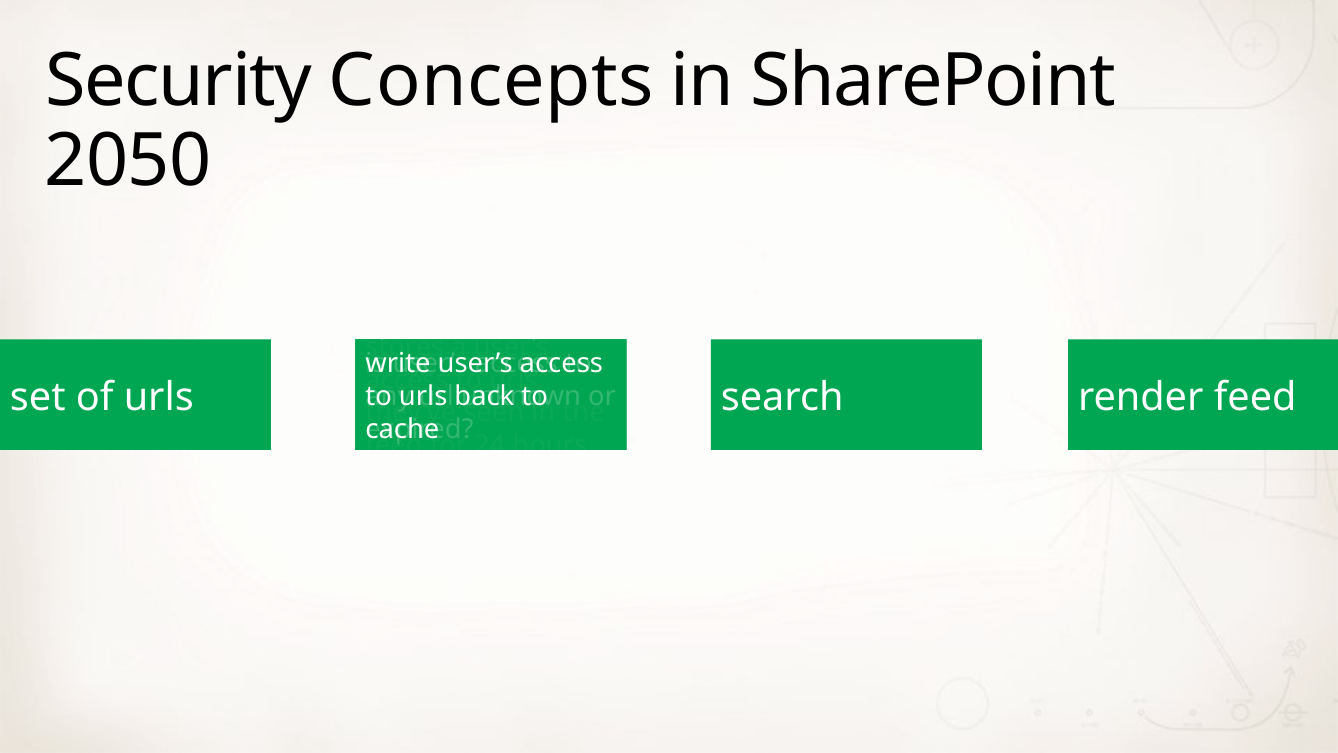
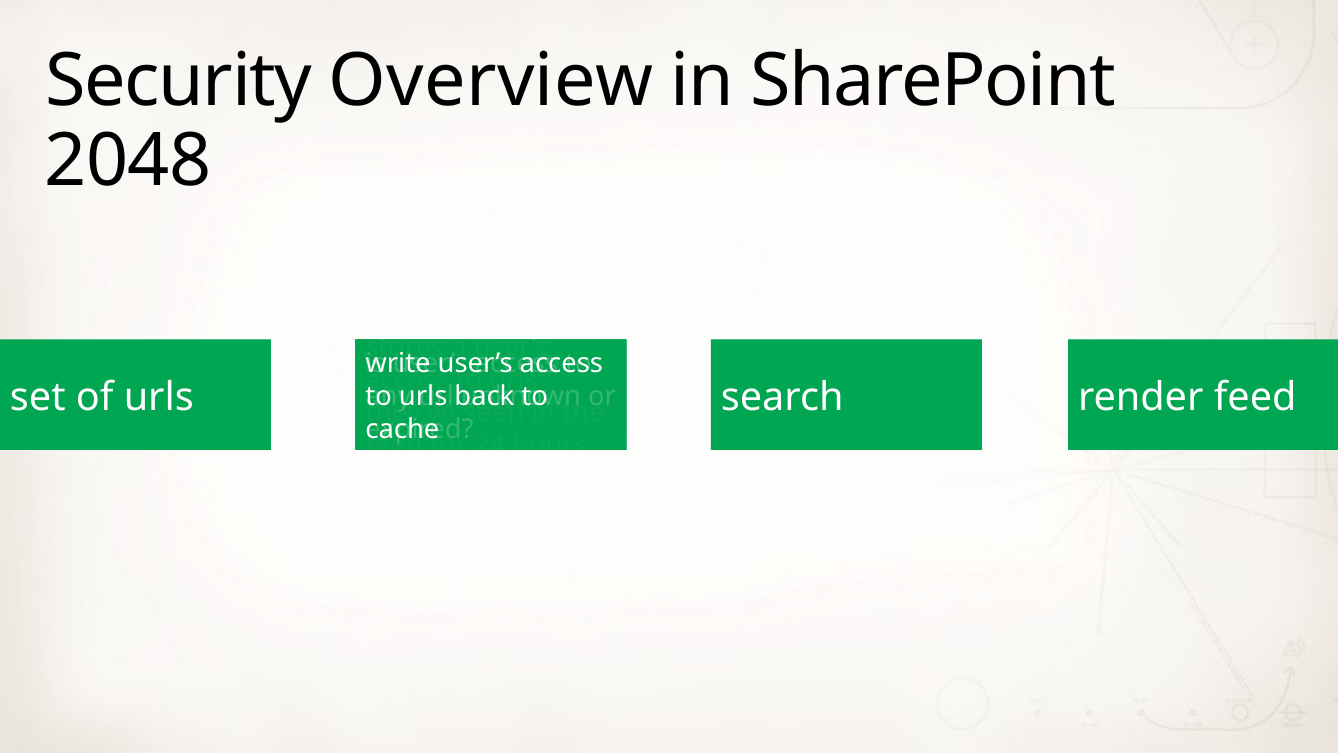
Concepts: Concepts -> Overview (491, 81)
2050: 2050 -> 2048 (128, 161)
